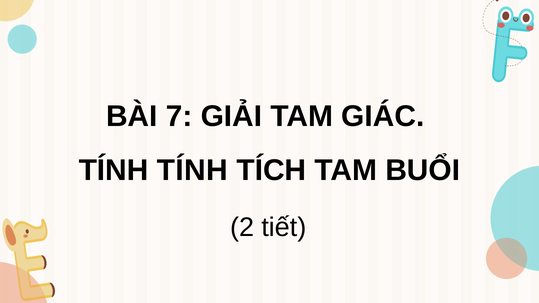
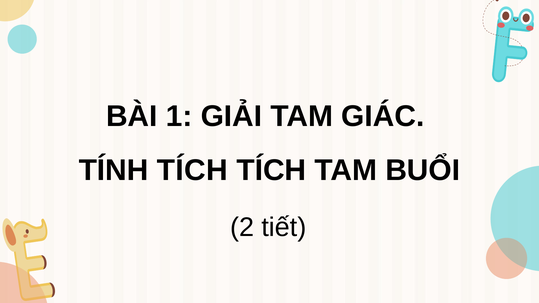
7: 7 -> 1 (179, 116)
TÍNH TÍNH: TÍNH -> TÍCH (192, 170)
